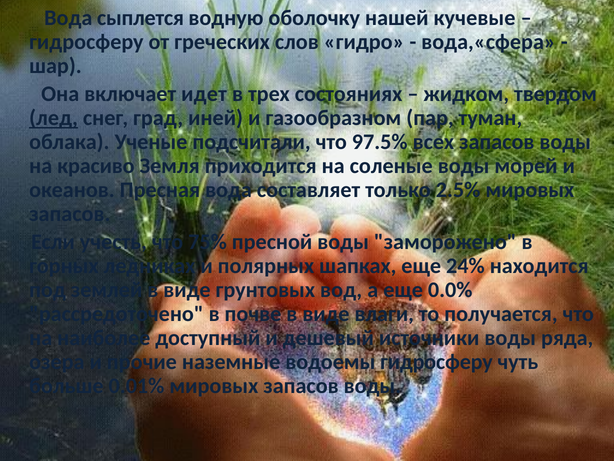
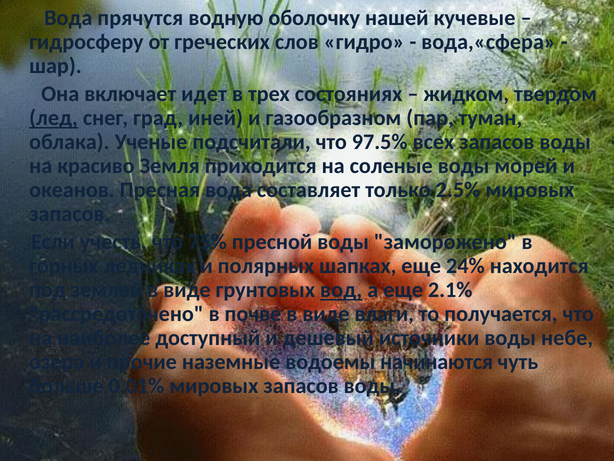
сыплется: сыплется -> прячутся (140, 18)
вод underline: none -> present (341, 290)
0.0%: 0.0% -> 2.1% (450, 290)
ряда: ряда -> небе (567, 338)
водоемы гидросферу: гидросферу -> начинаются (437, 362)
